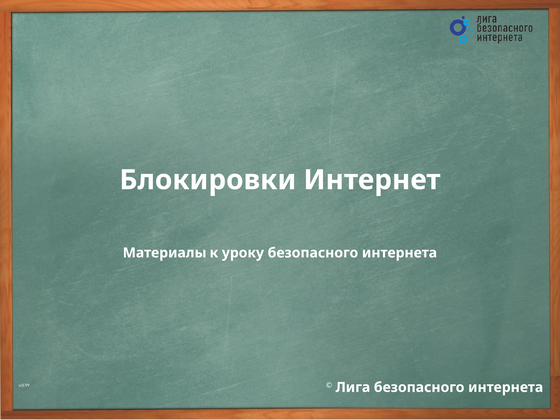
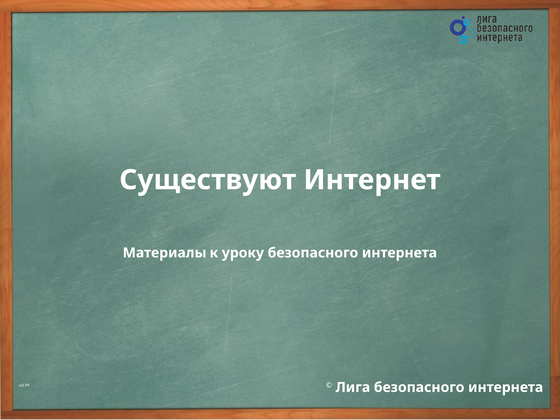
Блокировки: Блокировки -> Существуют (208, 180)
